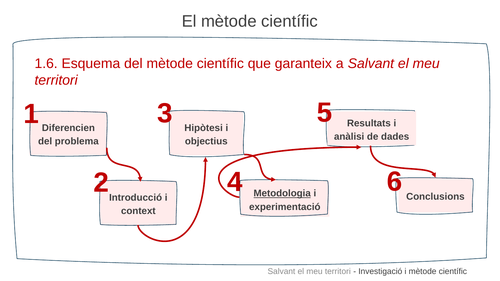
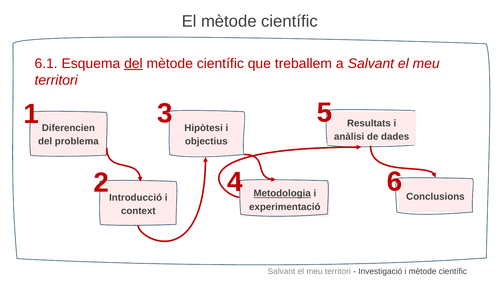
1.6: 1.6 -> 6.1 (46, 64)
del underline: none -> present (133, 64)
garanteix: garanteix -> treballem (303, 64)
